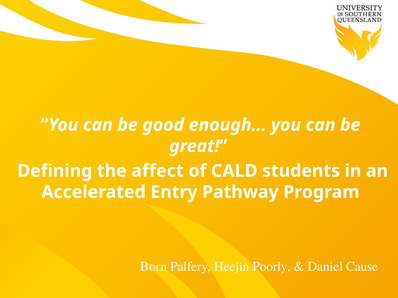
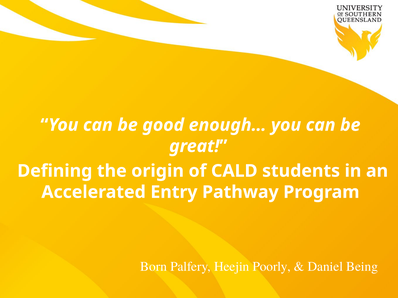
affect: affect -> origin (158, 171)
Cause: Cause -> Being (362, 267)
